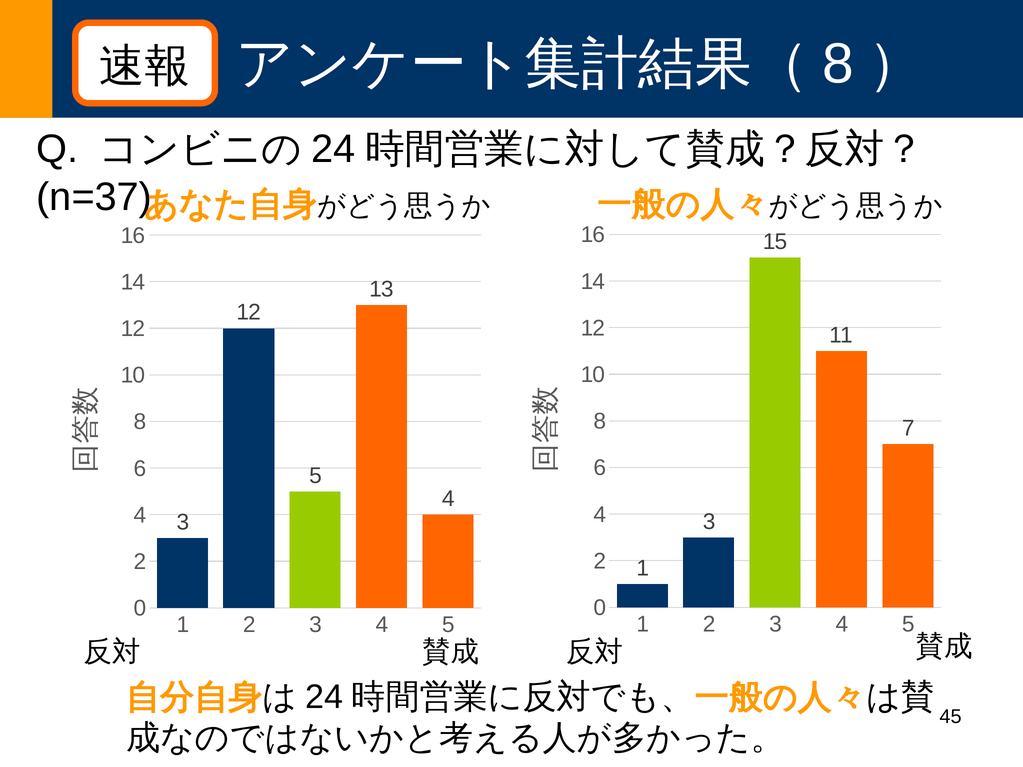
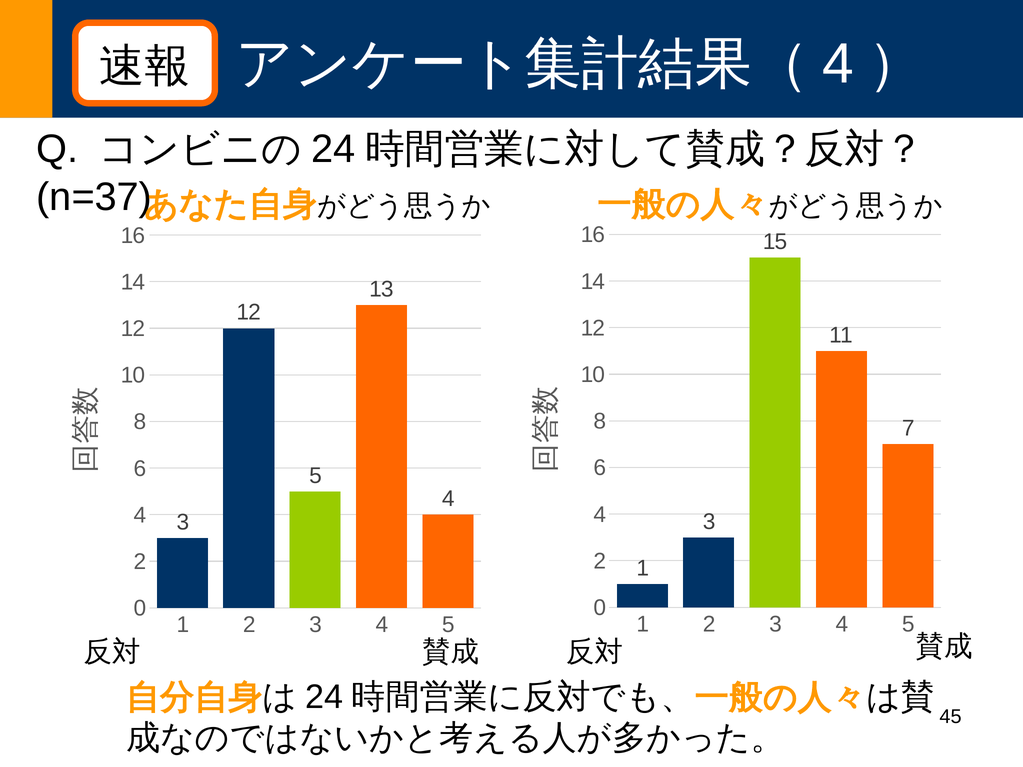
8: 8 -> 4 (838, 64)
